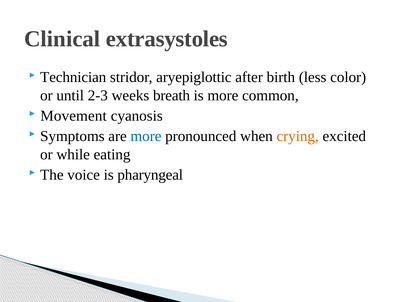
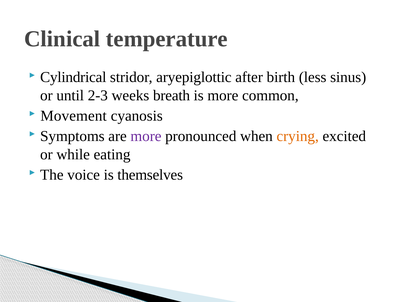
extrasystoles: extrasystoles -> temperature (167, 39)
Technician: Technician -> Cylindrical (73, 77)
color: color -> sinus (348, 77)
more colour: blue -> purple (146, 136)
pharyngeal: pharyngeal -> themselves (150, 174)
